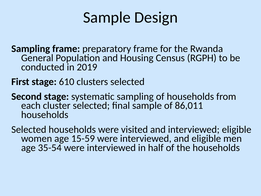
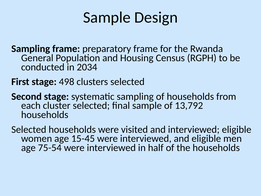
2019: 2019 -> 2034 (87, 67)
610: 610 -> 498 (67, 82)
86,011: 86,011 -> 13,792 (189, 105)
15-59: 15-59 -> 15-45 (83, 138)
35-54: 35-54 -> 75-54 (50, 148)
